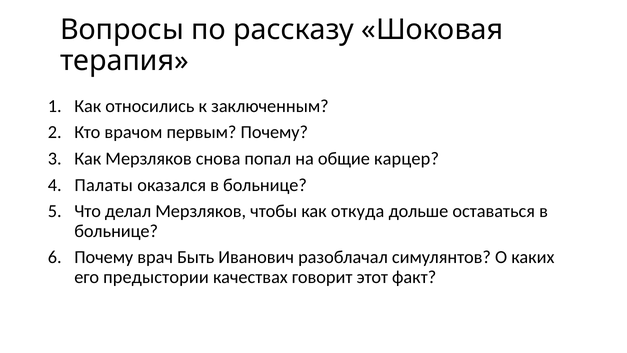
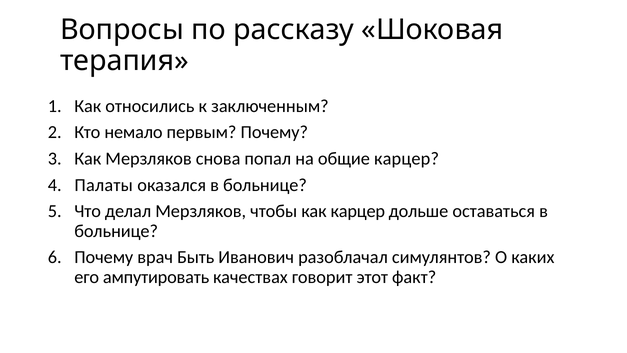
врачом: врачом -> немало (134, 132)
как откуда: откуда -> карцер (358, 211)
предыстории: предыстории -> ампутировать (156, 277)
